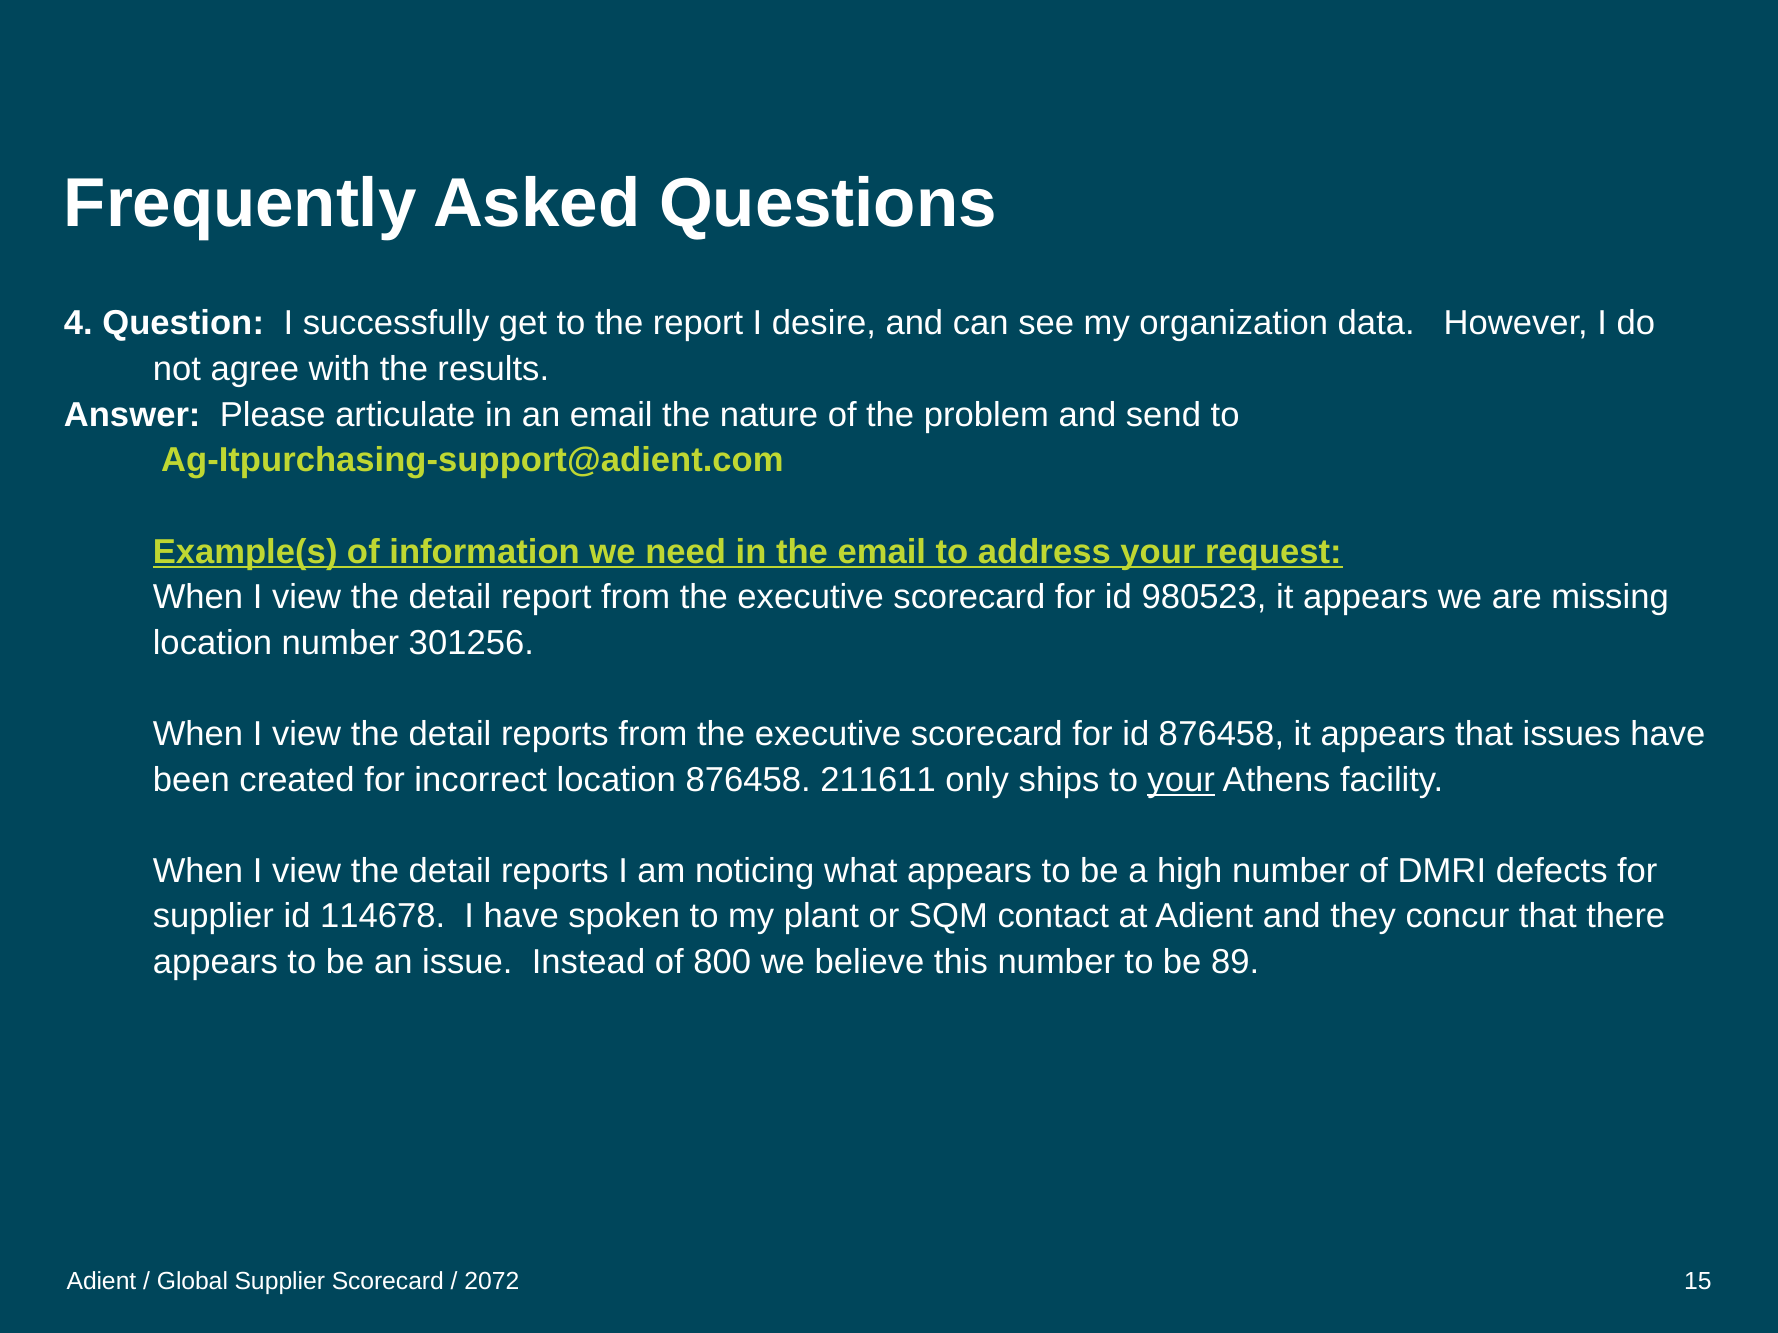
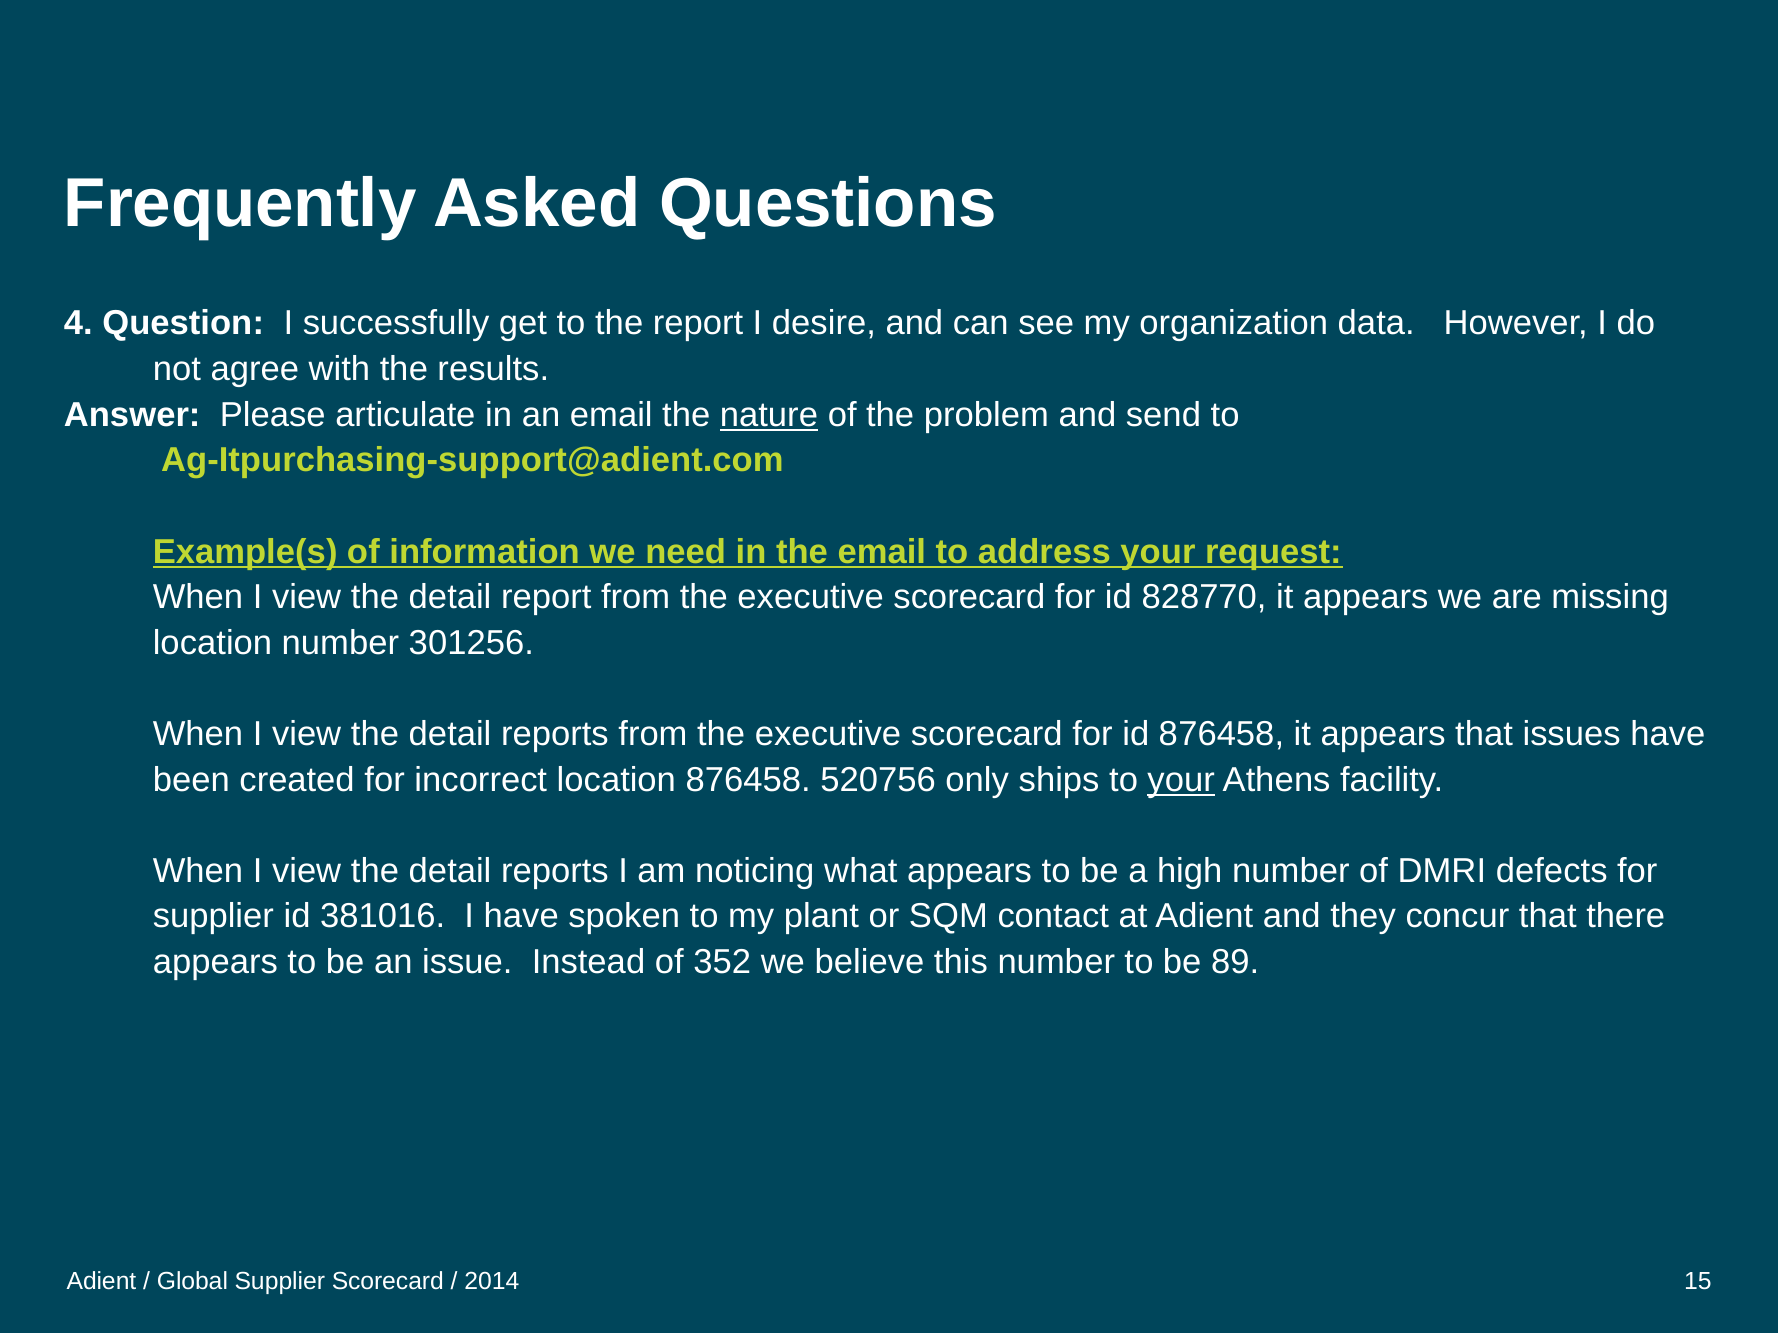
nature underline: none -> present (769, 415)
980523: 980523 -> 828770 (1204, 597)
211611: 211611 -> 520756 (878, 780)
114678: 114678 -> 381016 (383, 917)
800: 800 -> 352 (722, 963)
2072: 2072 -> 2014 (492, 1282)
